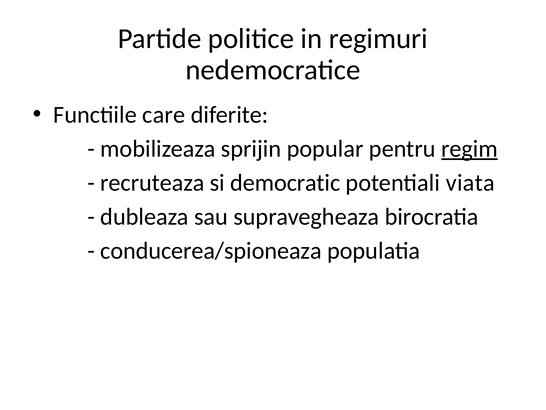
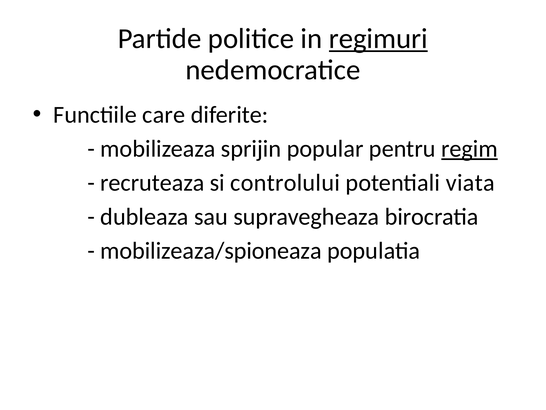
regimuri underline: none -> present (378, 39)
democratic: democratic -> controlului (285, 183)
conducerea/spioneaza: conducerea/spioneaza -> mobilizeaza/spioneaza (211, 250)
